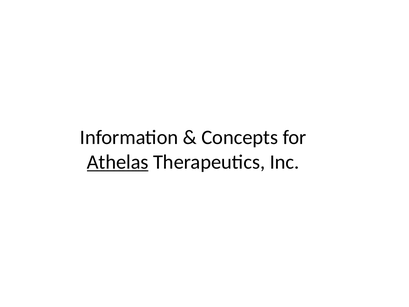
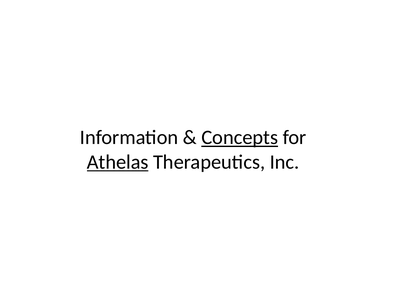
Concepts underline: none -> present (240, 137)
